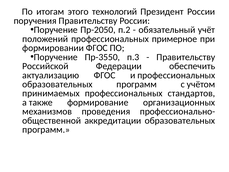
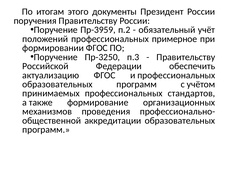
технологий: технологий -> документы (115, 12)
Пр-2050: Пр-2050 -> Пр-3959 (98, 30)
Пр-3550: Пр-3550 -> Пр-3250 (102, 57)
